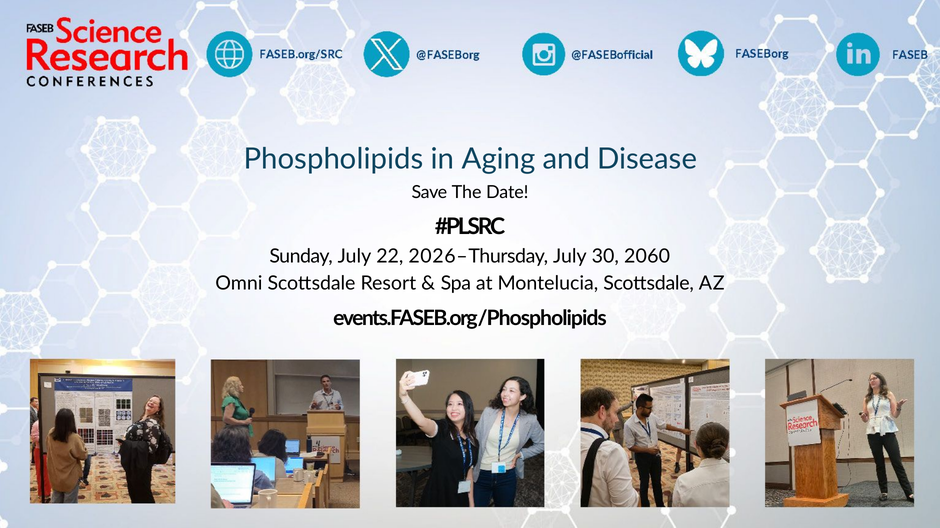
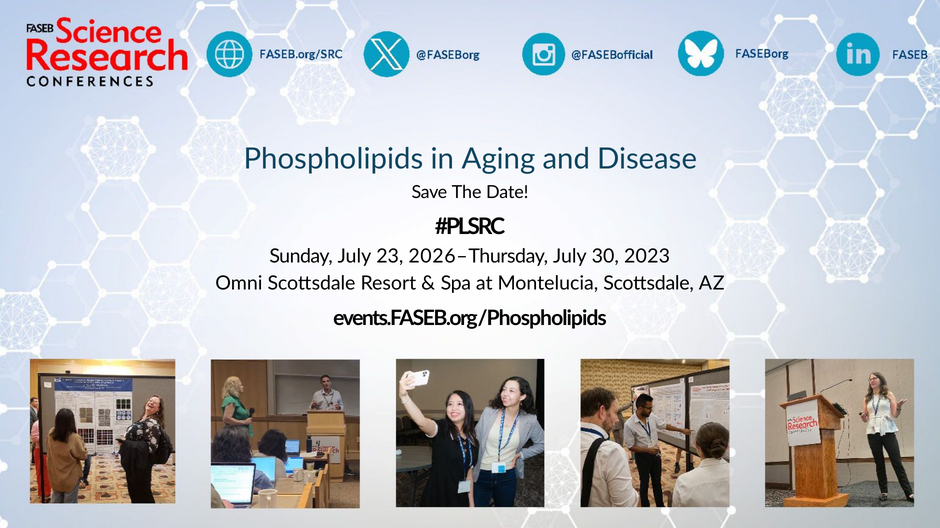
22: 22 -> 23 (390, 257)
2060: 2060 -> 2023 (647, 257)
